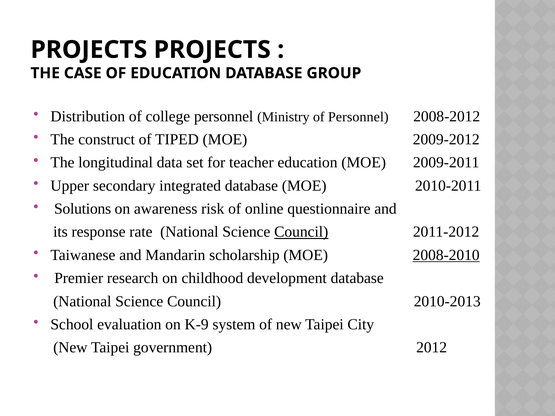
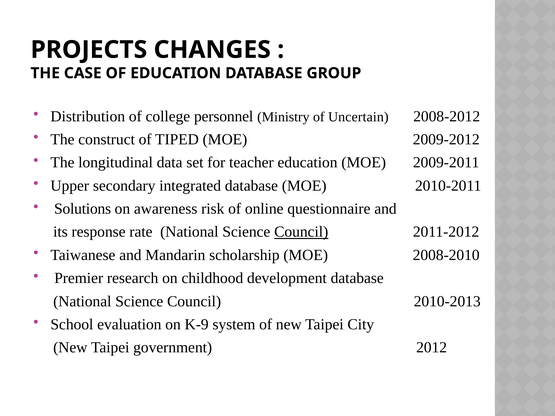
PROJECTS PROJECTS: PROJECTS -> CHANGES (212, 50)
of Personnel: Personnel -> Uncertain (358, 117)
2008-2010 underline: present -> none (446, 255)
